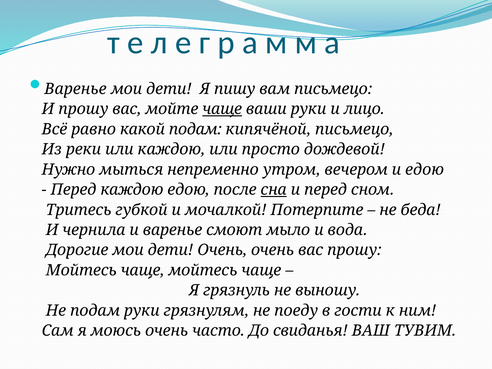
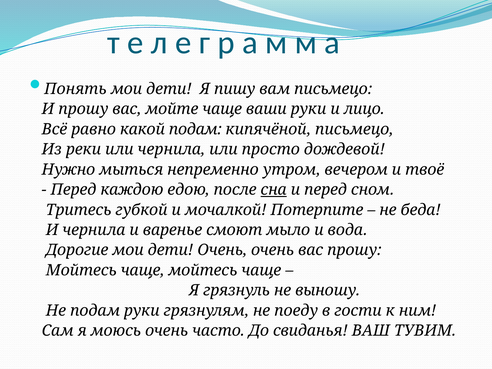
Варенье: Варенье -> Понять (75, 89)
чаще underline: present -> none (222, 109)
или каждою: каждою -> чернила (171, 149)
и едою: едою -> твоё (425, 170)
